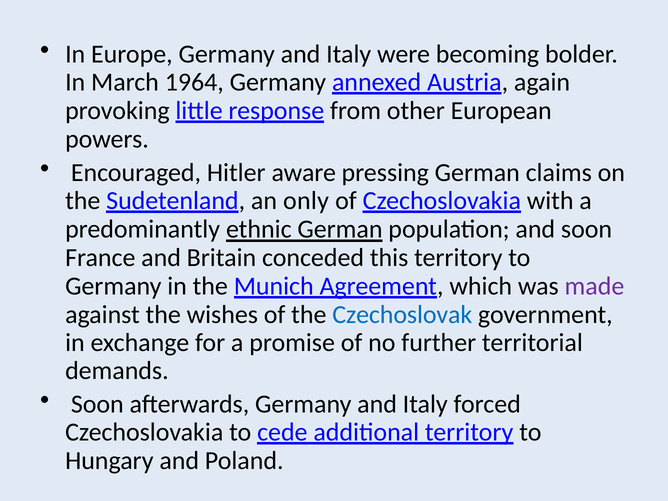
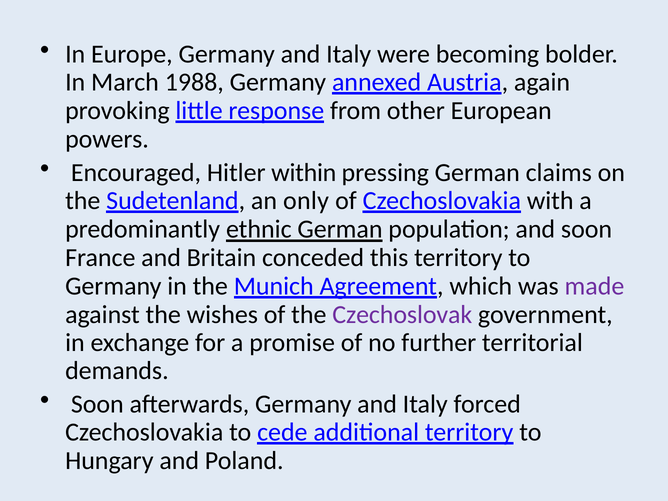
1964: 1964 -> 1988 (194, 82)
aware: aware -> within (304, 173)
Czechoslovak colour: blue -> purple (402, 315)
